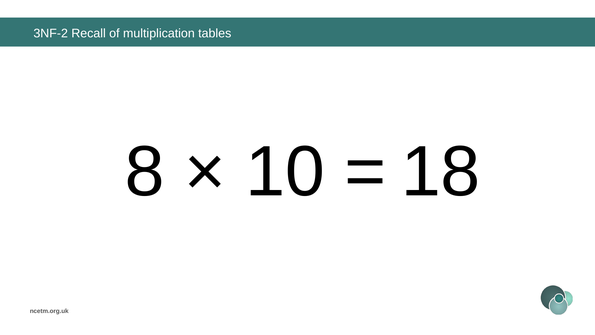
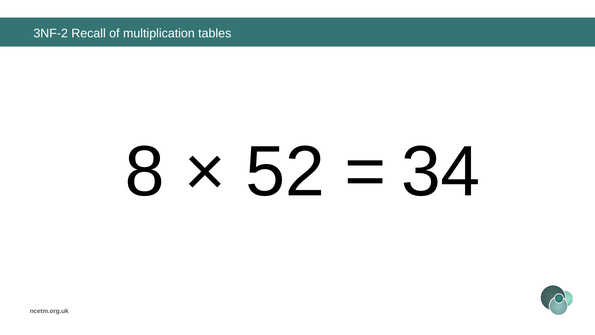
10: 10 -> 52 (285, 172)
18: 18 -> 34 (441, 172)
